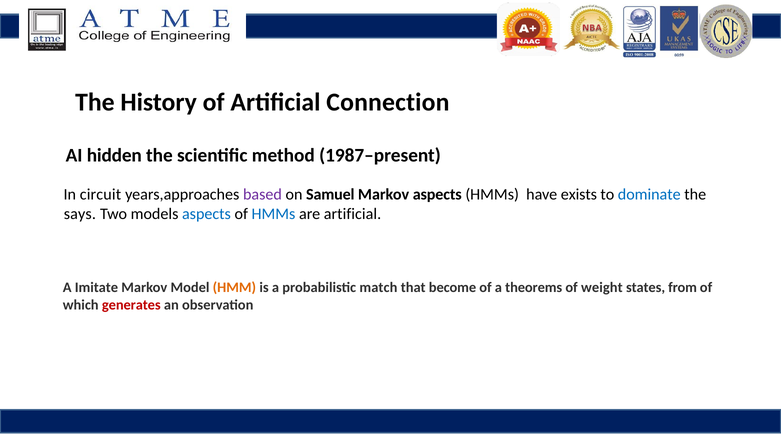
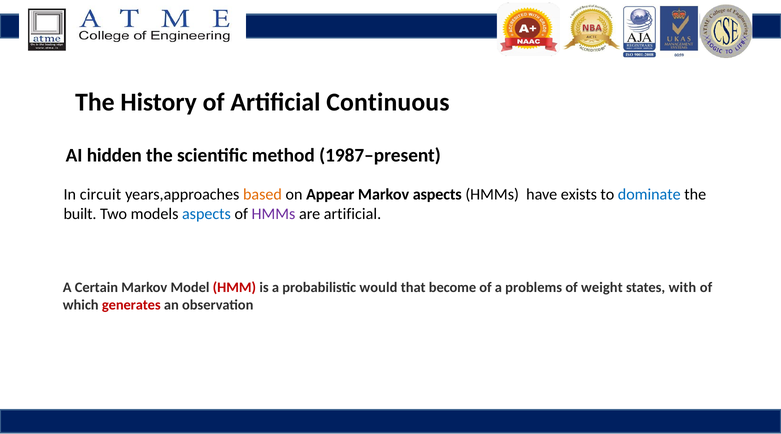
Connection: Connection -> Continuous (388, 102)
based colour: purple -> orange (262, 194)
Samuel: Samuel -> Appear (330, 194)
says: says -> built (80, 214)
HMMs colour: blue -> purple (273, 214)
Imitate: Imitate -> Certain (96, 287)
HMM colour: orange -> red (234, 287)
match: match -> would (378, 287)
theorems: theorems -> problems (534, 287)
from: from -> with (682, 287)
